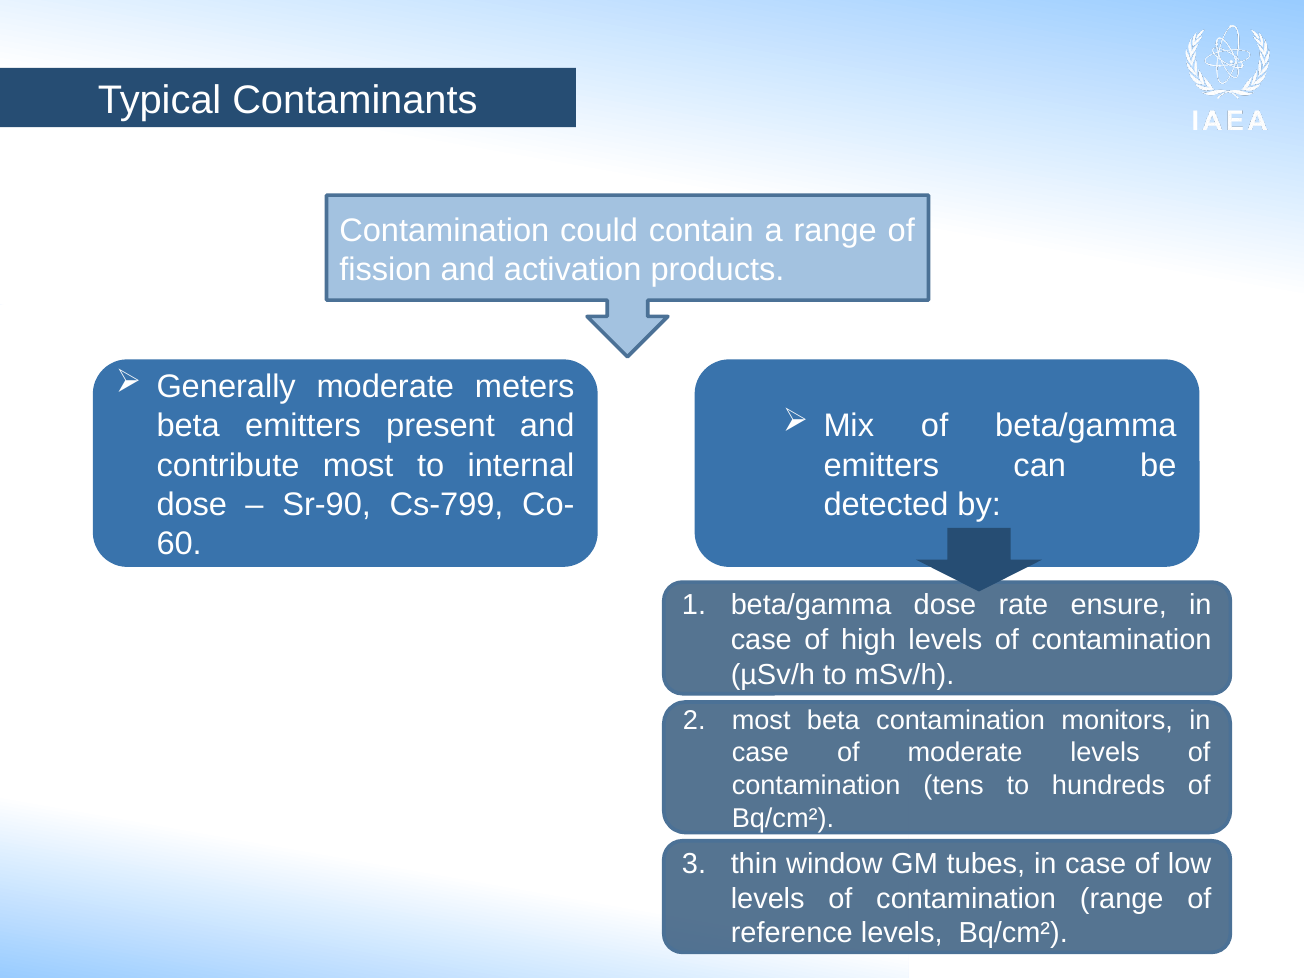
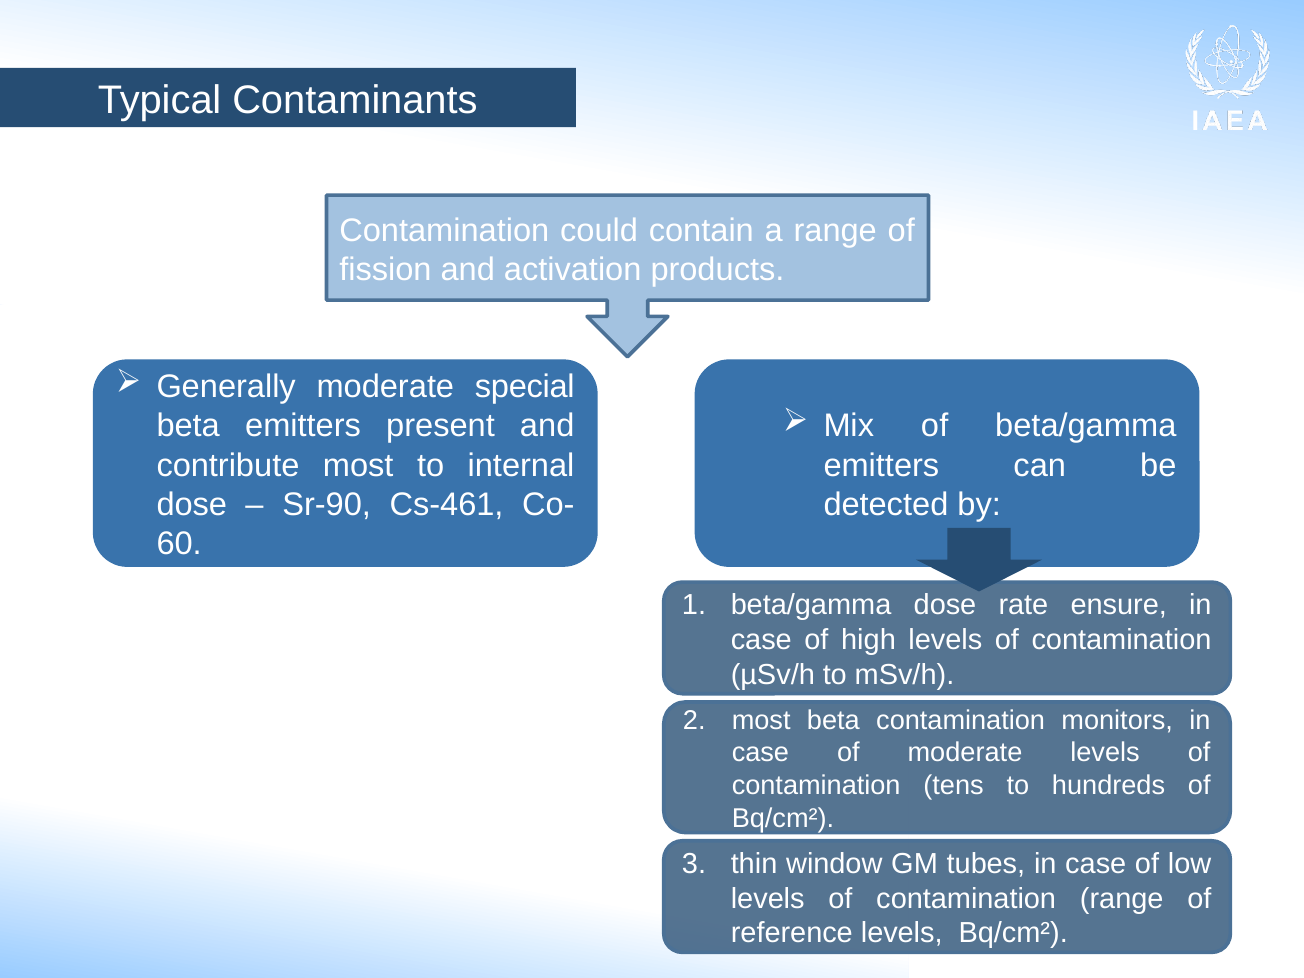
meters: meters -> special (525, 387)
Cs-799: Cs-799 -> Cs-461 (447, 504)
